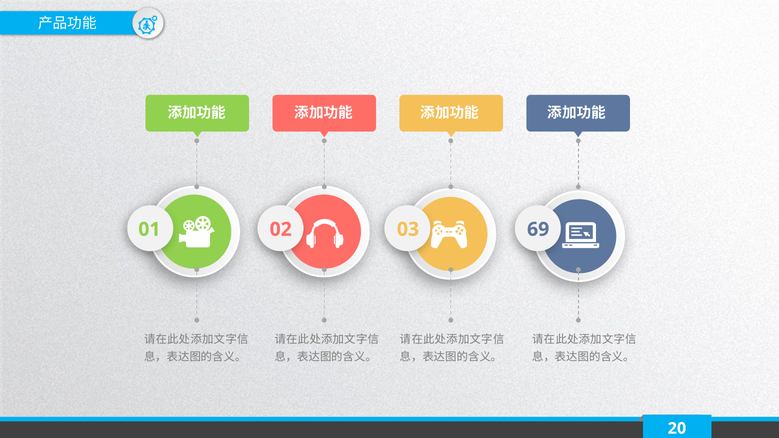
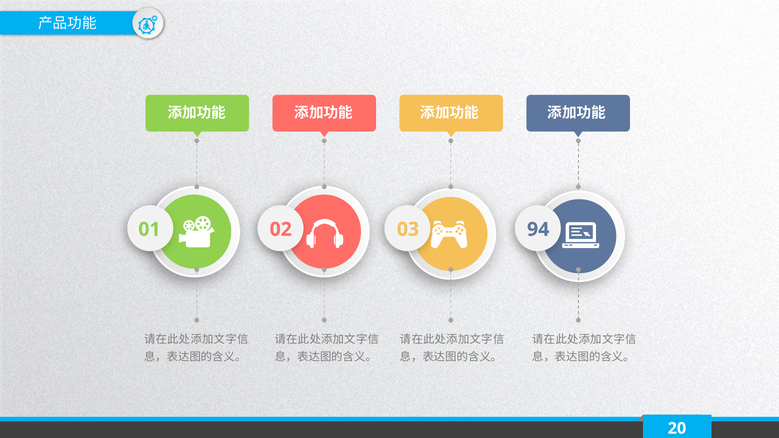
69: 69 -> 94 (538, 229)
